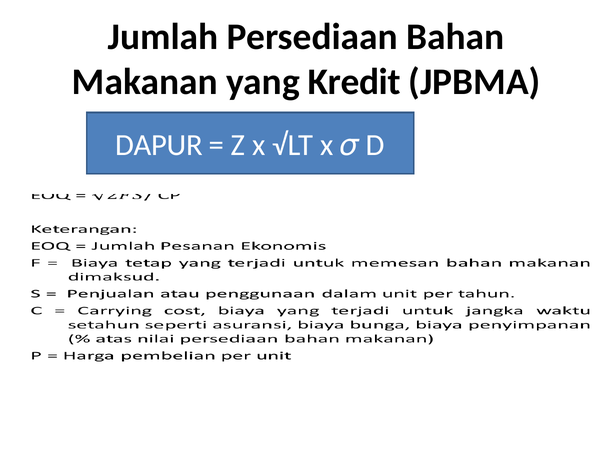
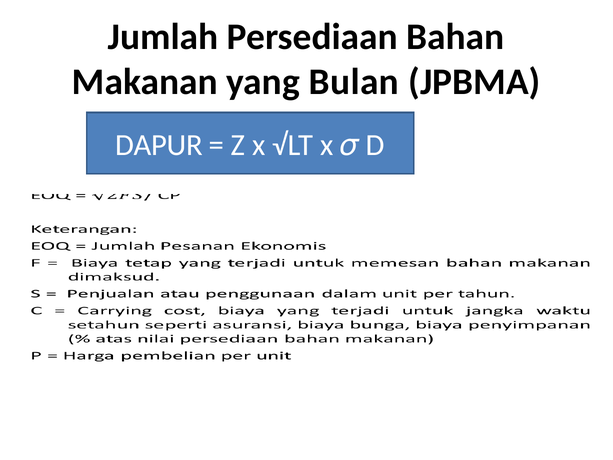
Kredit: Kredit -> Bulan (354, 82)
